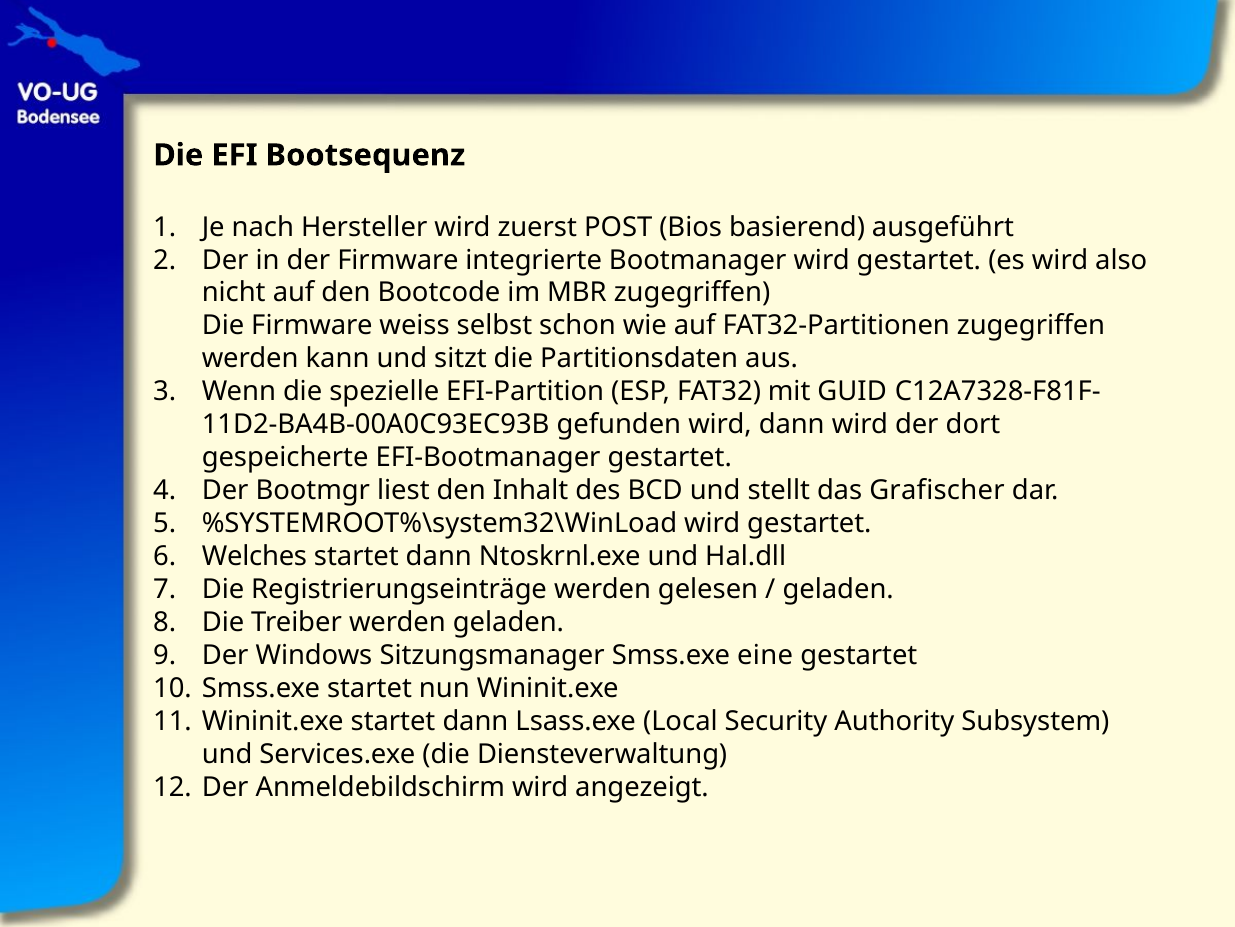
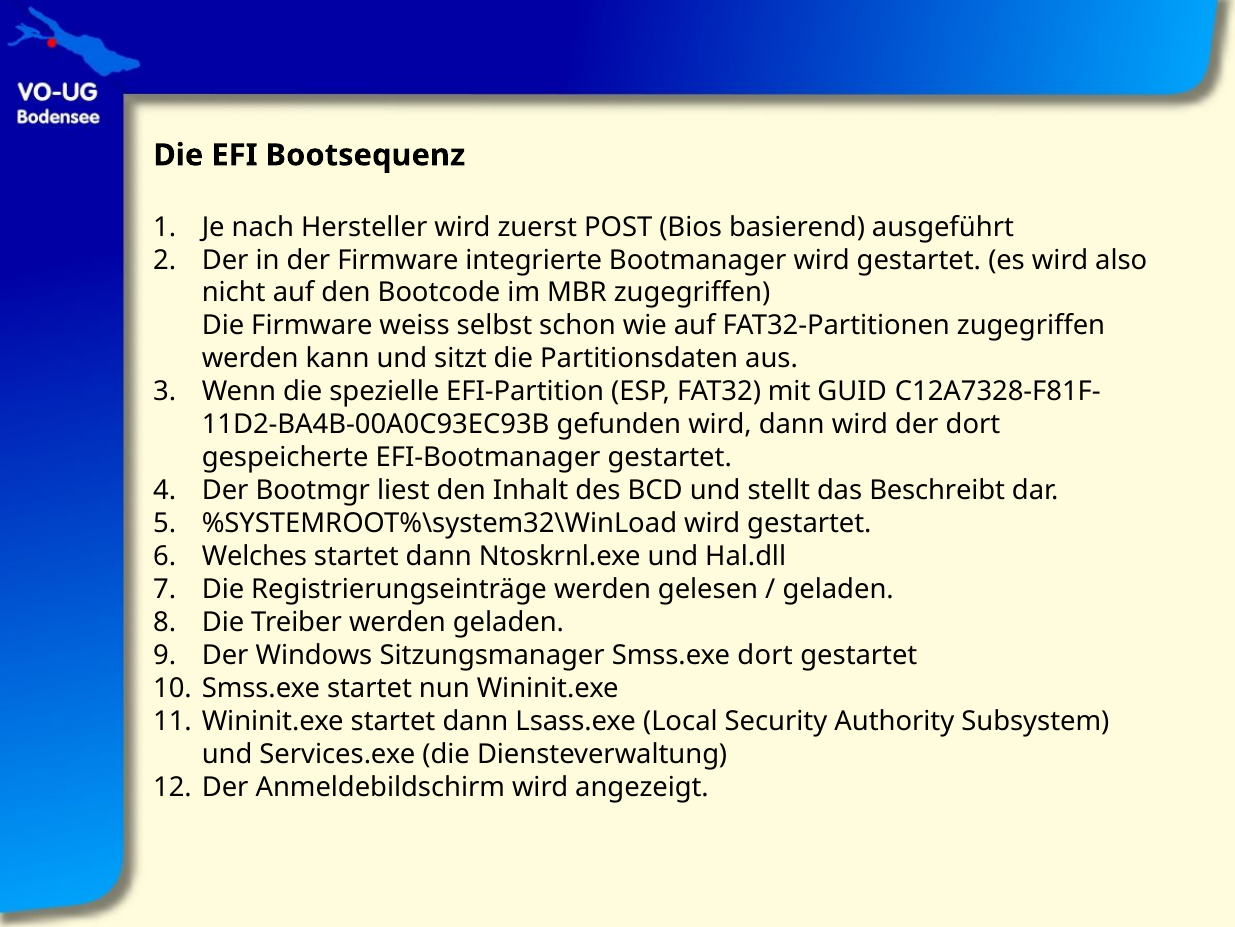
Grafischer: Grafischer -> Beschreibt (937, 490)
Smss.exe eine: eine -> dort (765, 655)
